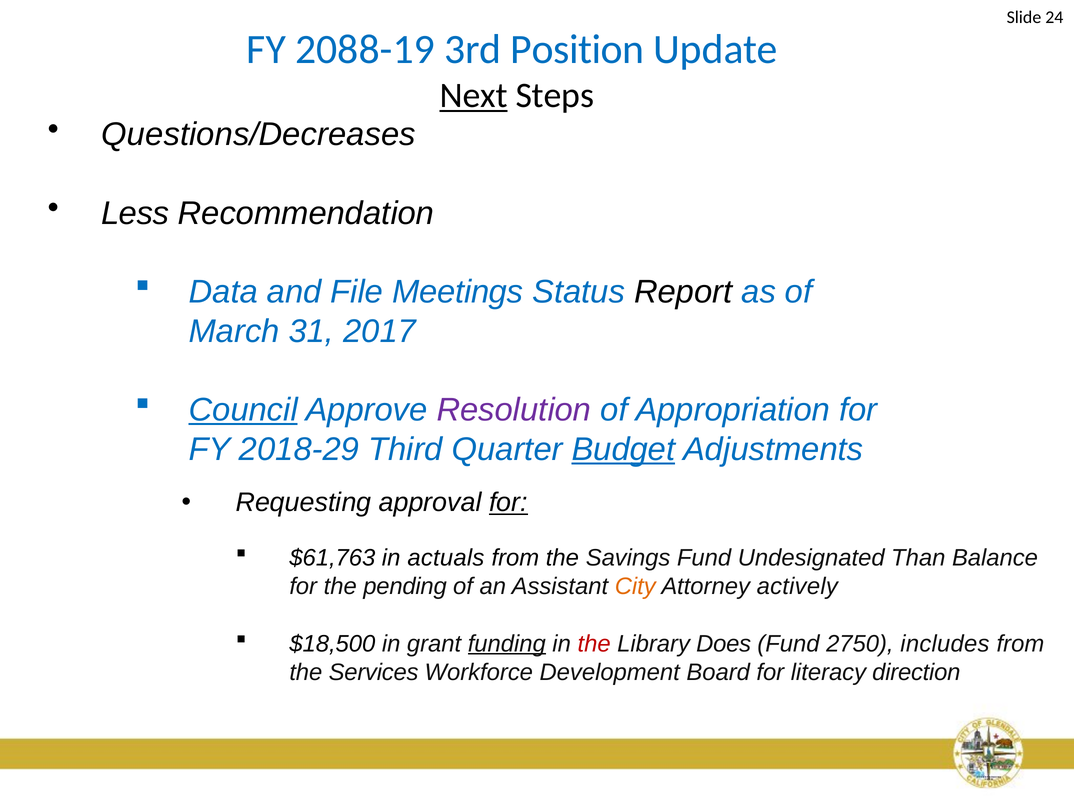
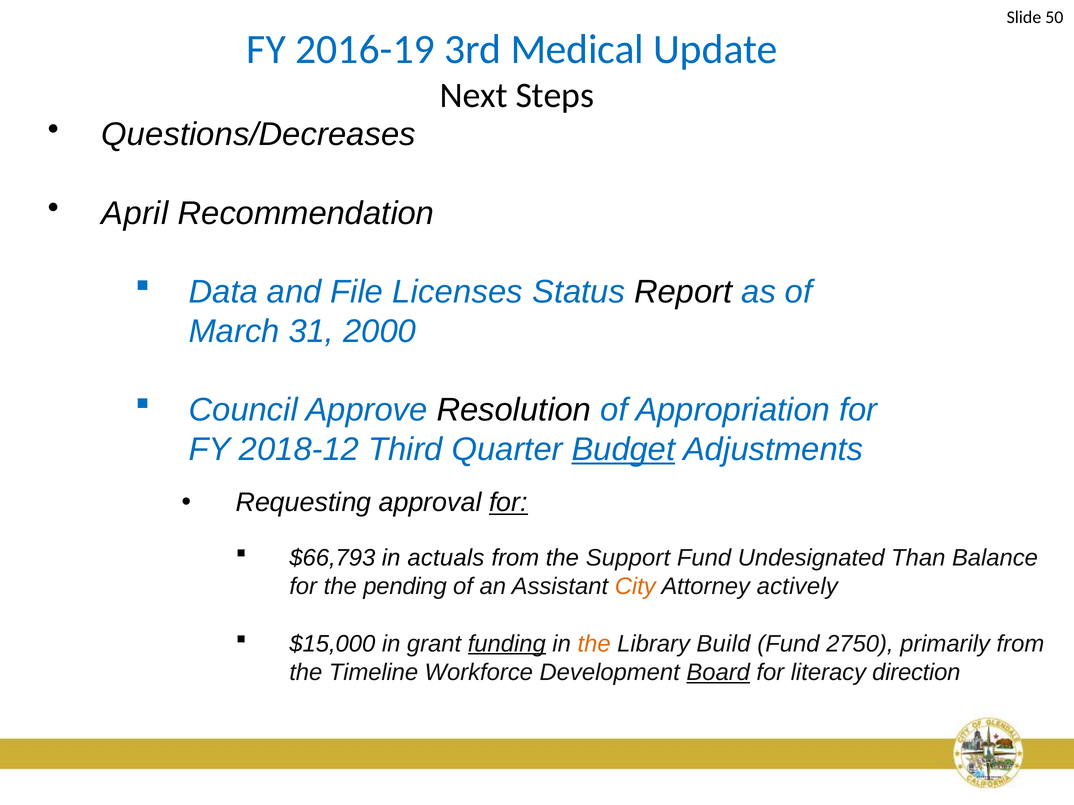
24: 24 -> 50 (1054, 17)
2088-19: 2088-19 -> 2016-19 (365, 50)
Position: Position -> Medical (577, 50)
Next underline: present -> none (474, 96)
Less: Less -> April (135, 213)
Meetings: Meetings -> Licenses (458, 292)
2017: 2017 -> 2000 (380, 332)
Council underline: present -> none (243, 410)
Resolution colour: purple -> black (514, 410)
2018-29: 2018-29 -> 2018-12 (299, 450)
$61,763: $61,763 -> $66,793 (332, 558)
Savings: Savings -> Support (628, 558)
$18,500: $18,500 -> $15,000 (332, 644)
the colour: red -> orange (594, 644)
Does: Does -> Build (723, 644)
includes: includes -> primarily (945, 644)
Services: Services -> Timeline (374, 673)
Board underline: none -> present (718, 673)
